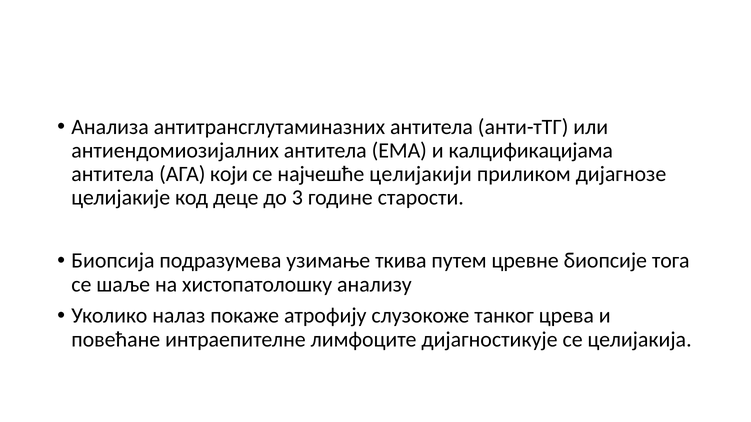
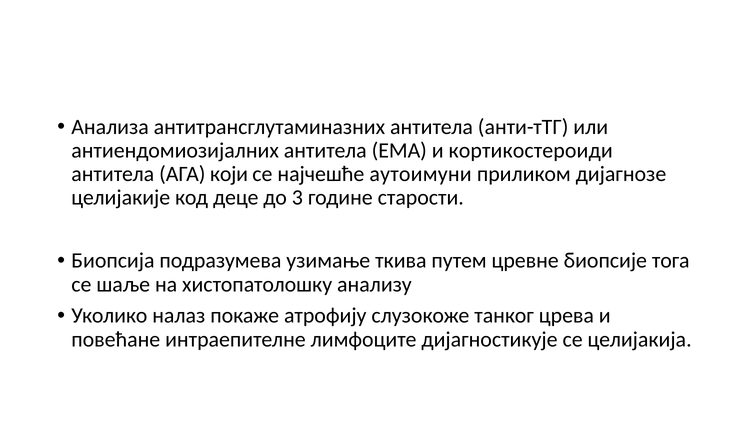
калцификацијама: калцификацијама -> кортикостероиди (531, 151)
целијакији: целијакији -> аутоимуни (421, 174)
